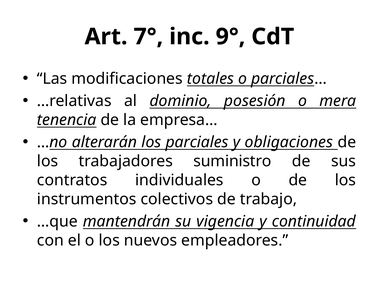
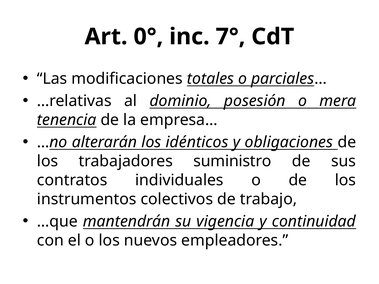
7°: 7° -> 0° (148, 37)
9°: 9° -> 7° (230, 37)
parciales: parciales -> idénticos (197, 142)
